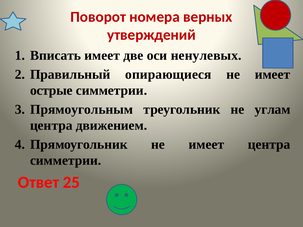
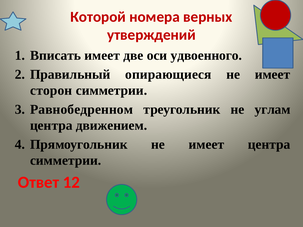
Поворот: Поворот -> Которой (98, 17)
ненулевых: ненулевых -> удвоенного (206, 56)
острые: острые -> сторон (51, 91)
Прямоугольным: Прямоугольным -> Равнобедренном (82, 109)
25: 25 -> 12 (71, 182)
